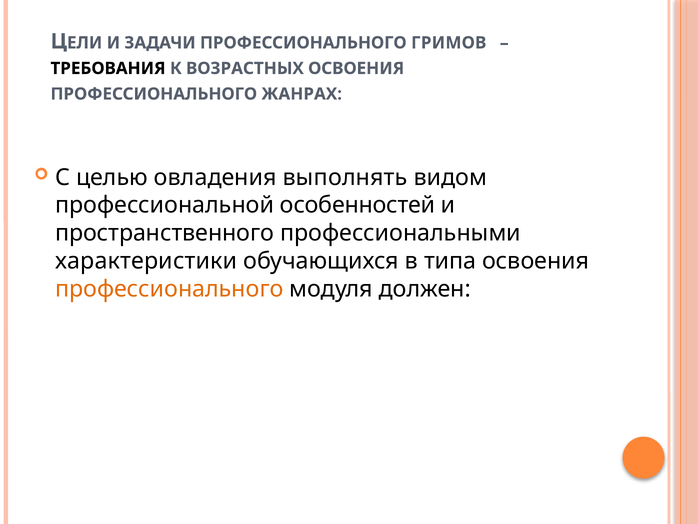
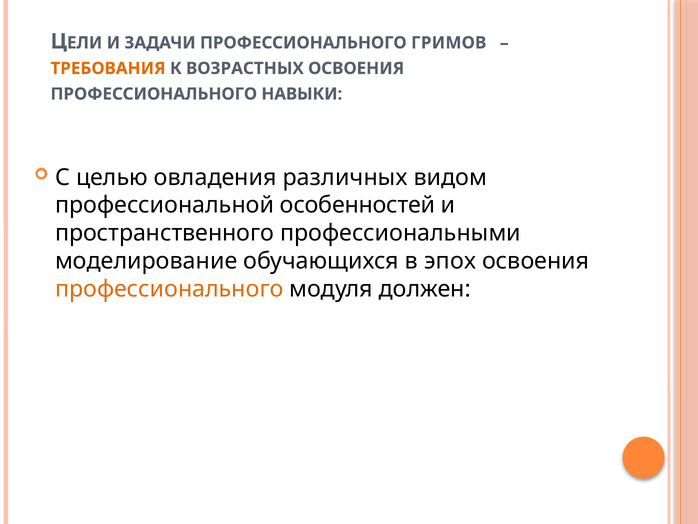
ТРЕБОВАНИЯ colour: black -> orange (108, 68)
ЖАНРАХ: ЖАНРАХ -> НАВЫКИ (302, 94)
выполнять: выполнять -> различных (345, 177)
характеристики: характеристики -> моделирование (146, 261)
типа: типа -> эпох (450, 261)
